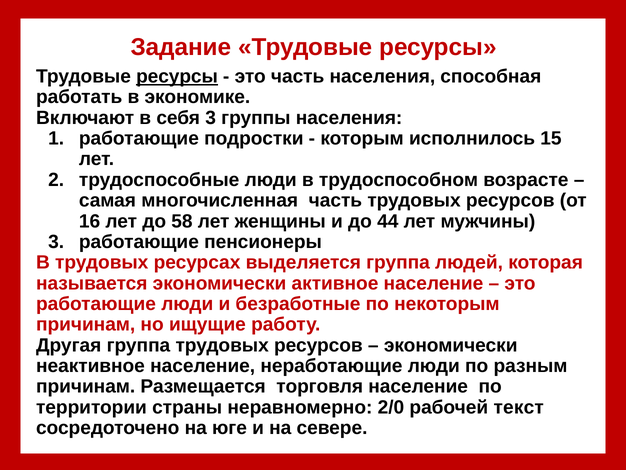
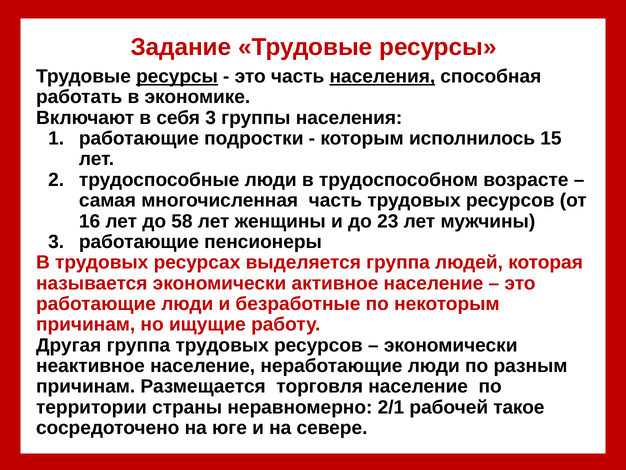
населения underline: none -> present (382, 76)
44: 44 -> 23 (388, 221)
2/0: 2/0 -> 2/1 (391, 407)
текст: текст -> такое (519, 407)
